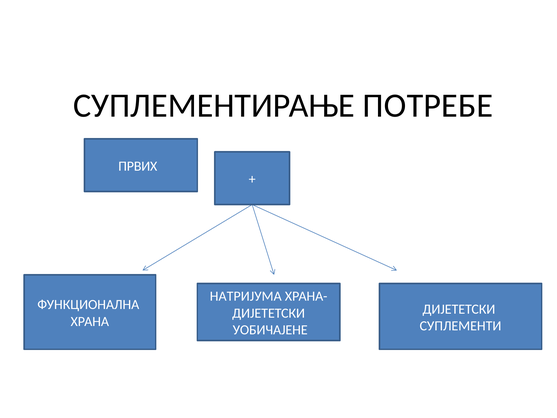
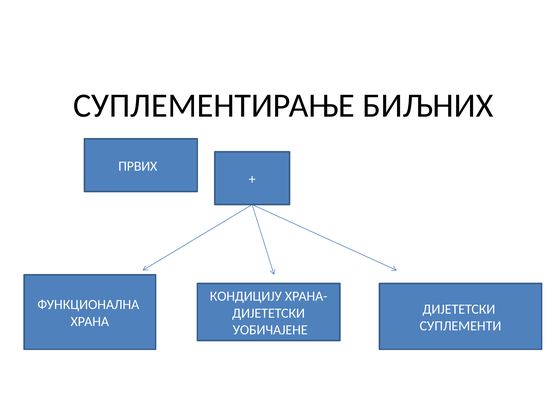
ПОТРЕБЕ: ПОТРЕБЕ -> БИЉНИХ (428, 106)
НАТРИЈУМА: НАТРИЈУМА -> КОНДИЦИЈУ (246, 296)
